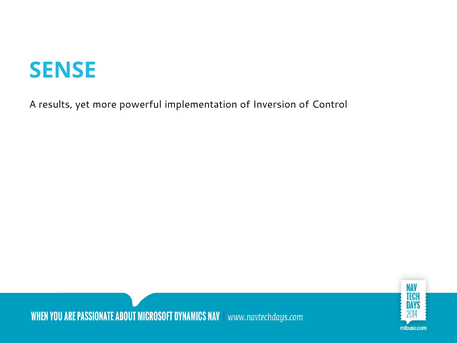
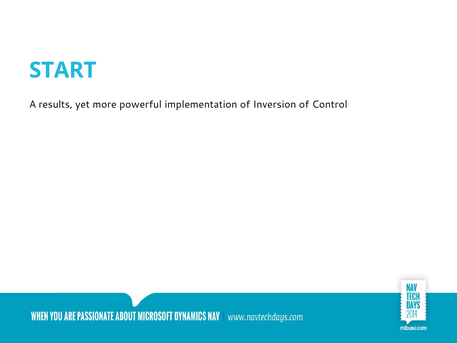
SENSE: SENSE -> START (63, 70)
